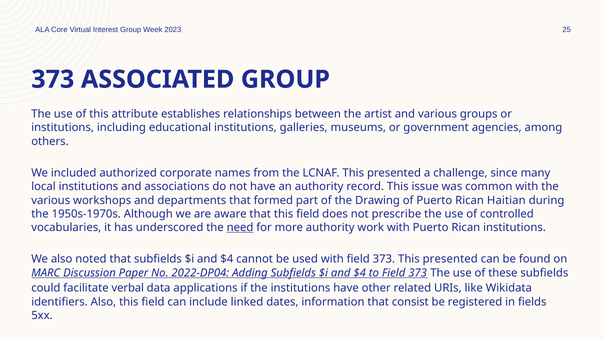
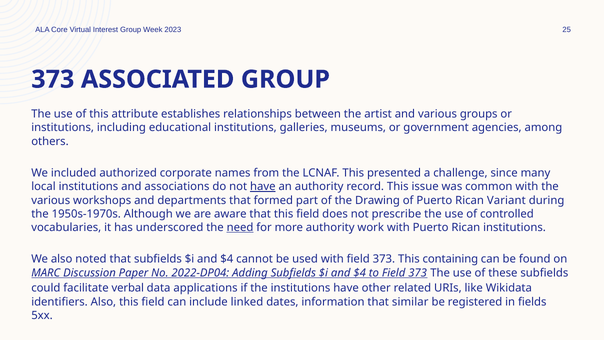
have underline: none -> present (263, 187)
Haitian: Haitian -> Variant (506, 200)
373 This presented: presented -> containing (450, 259)
consist: consist -> similar (410, 302)
